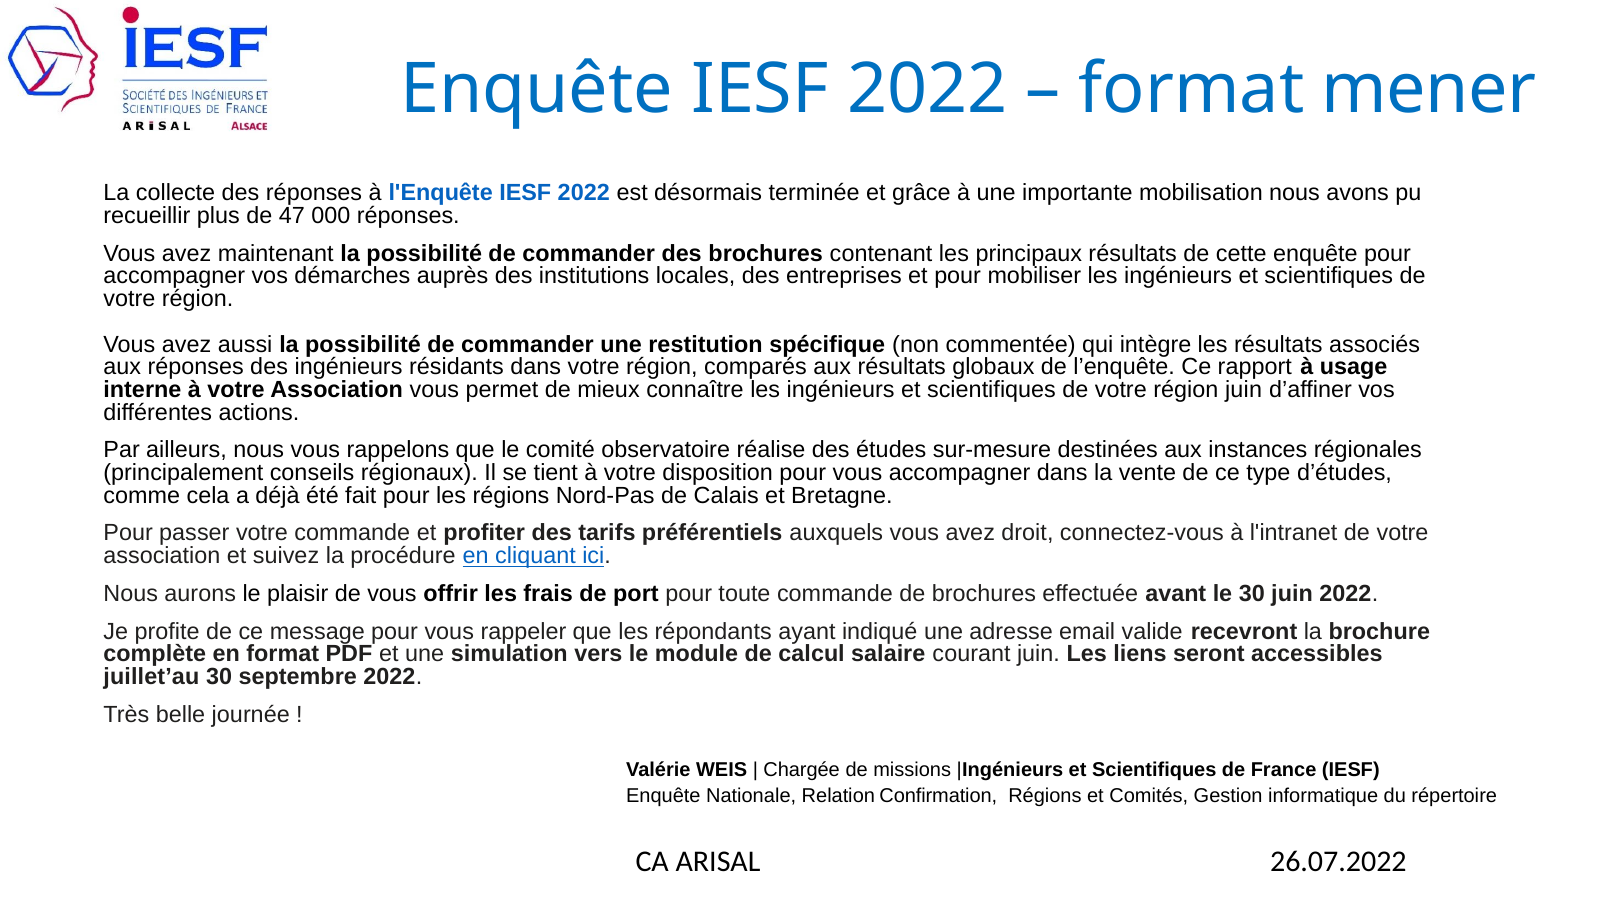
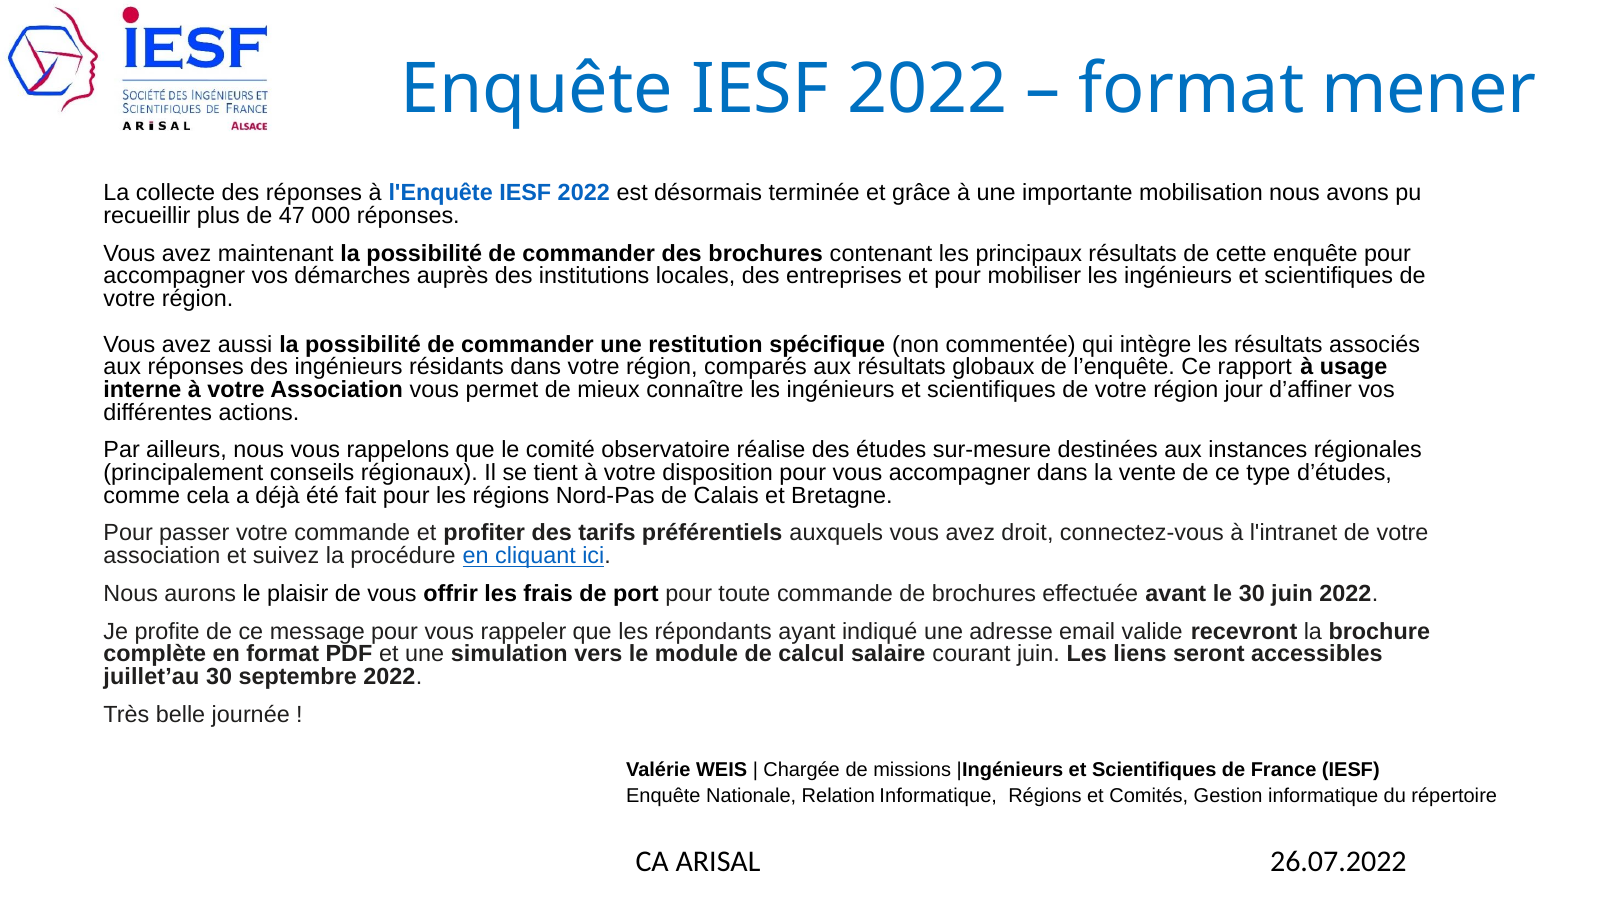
région juin: juin -> jour (1244, 390)
Relation Confirmation: Confirmation -> Informatique (938, 796)
